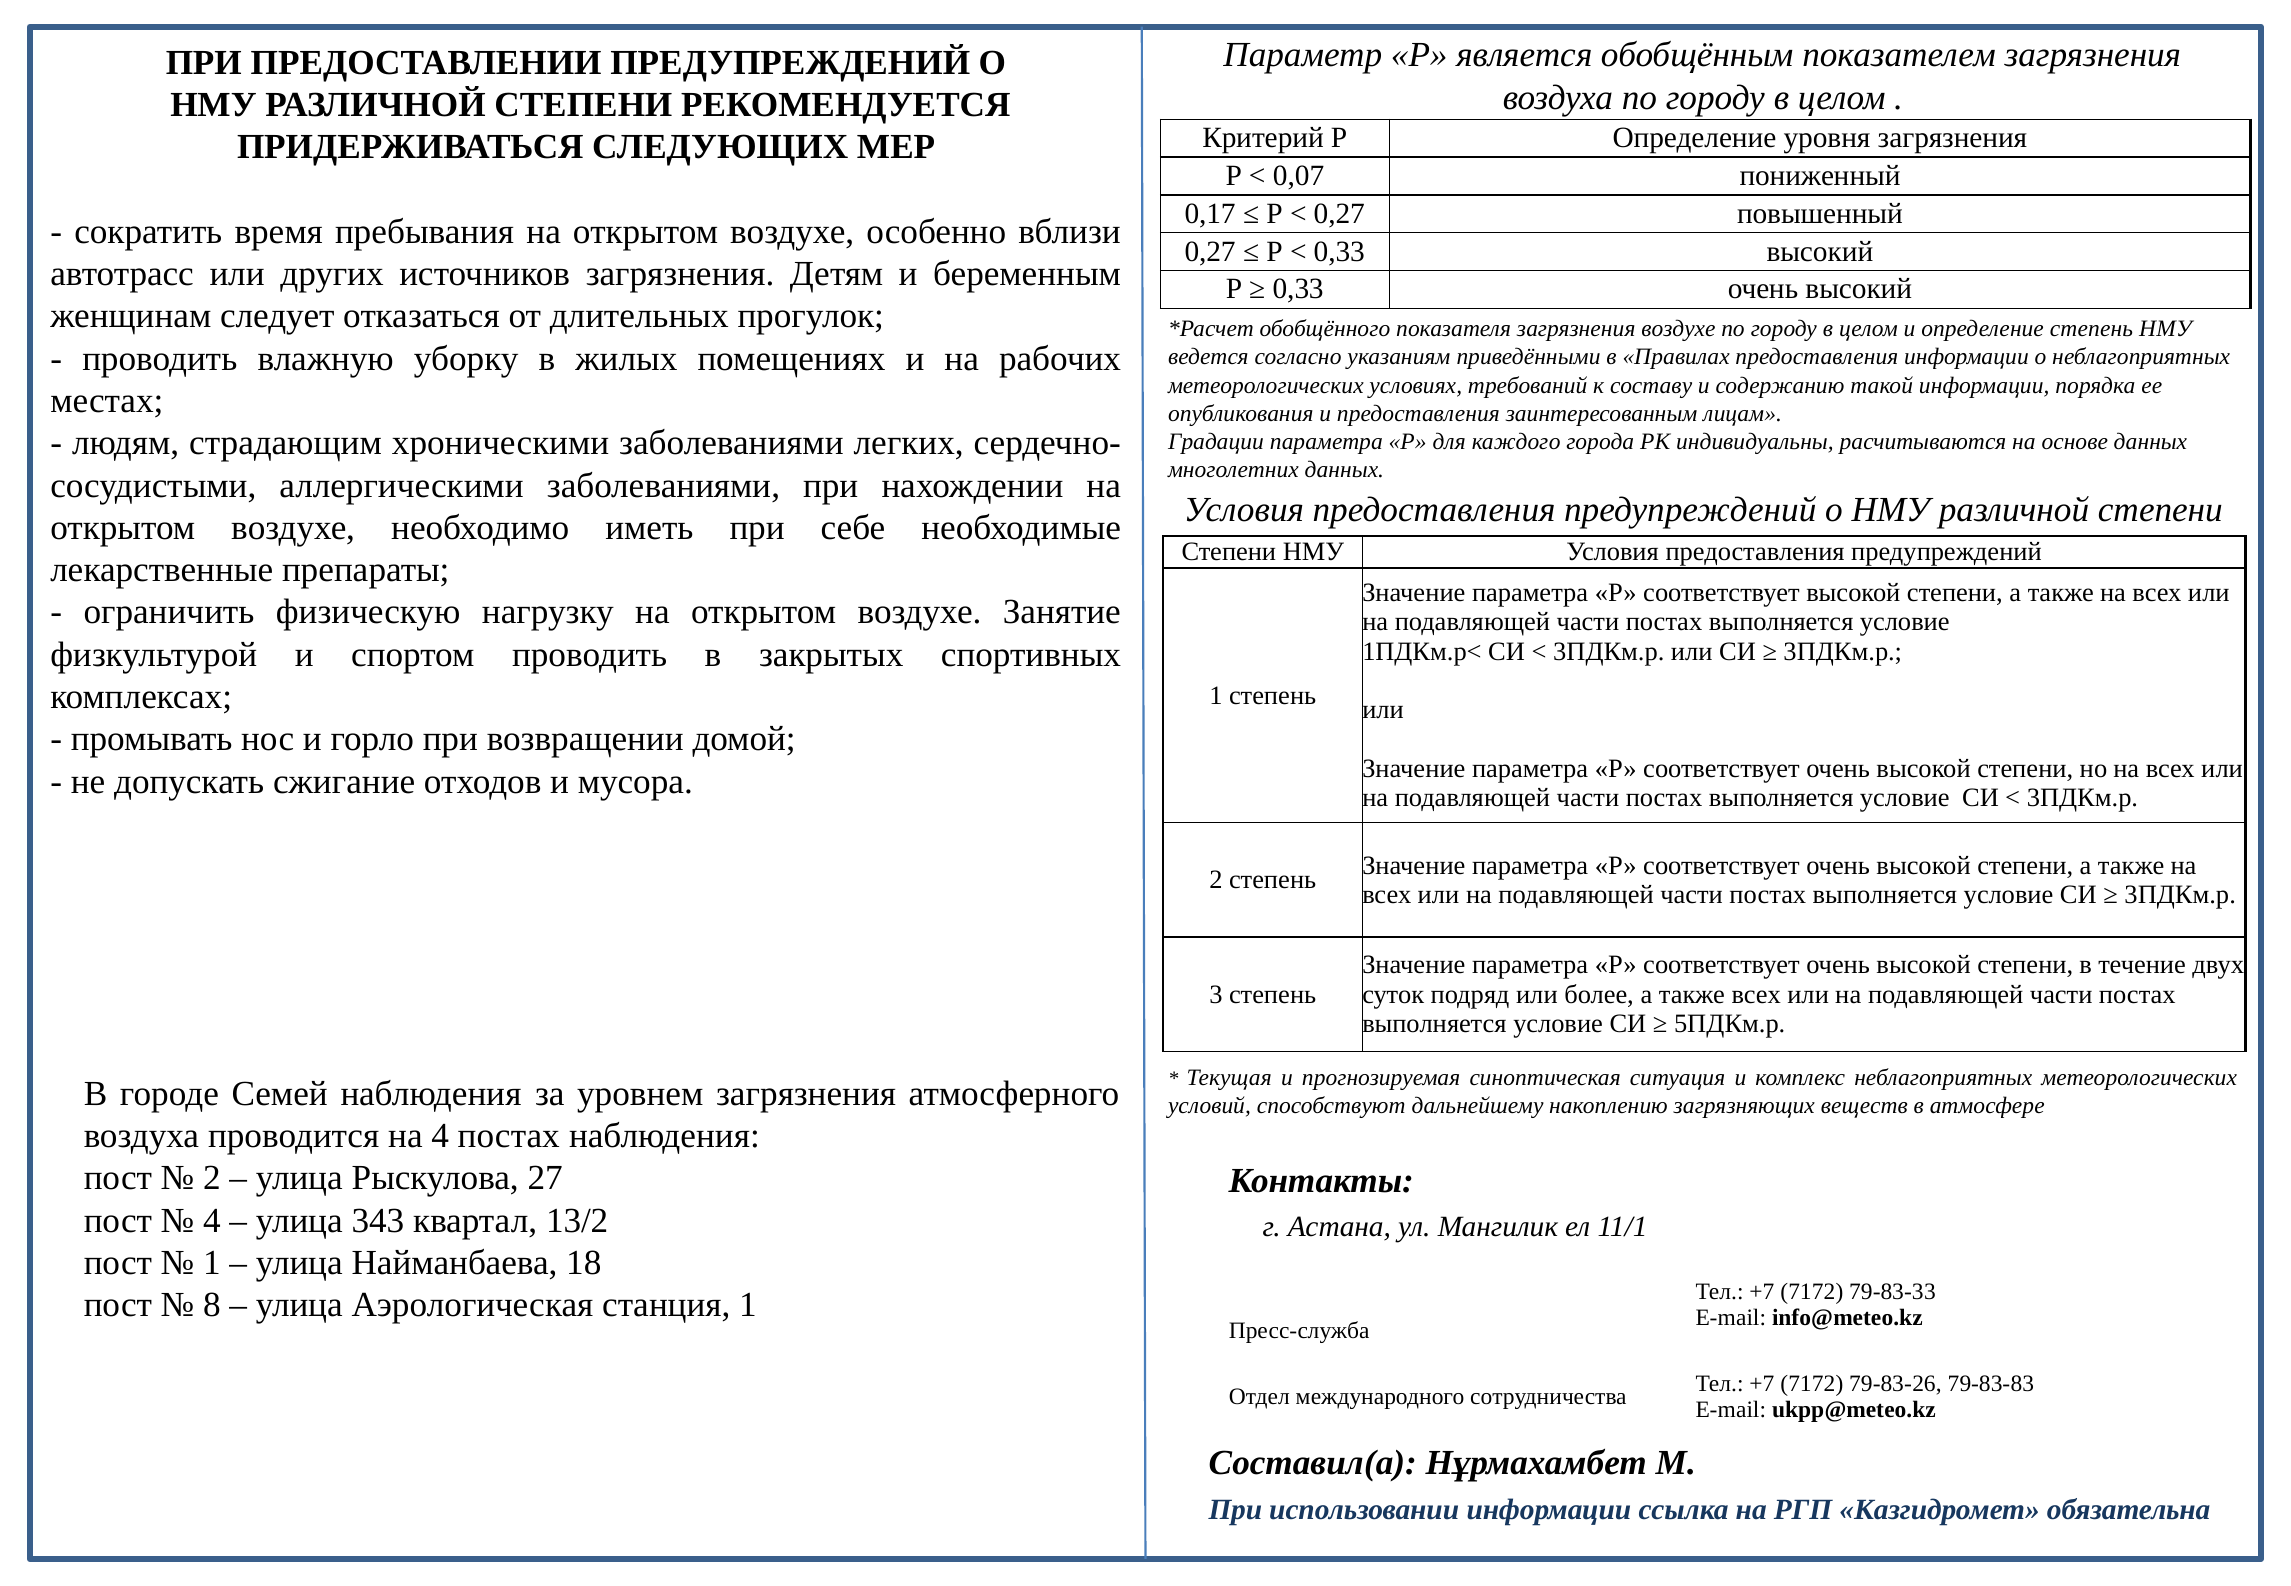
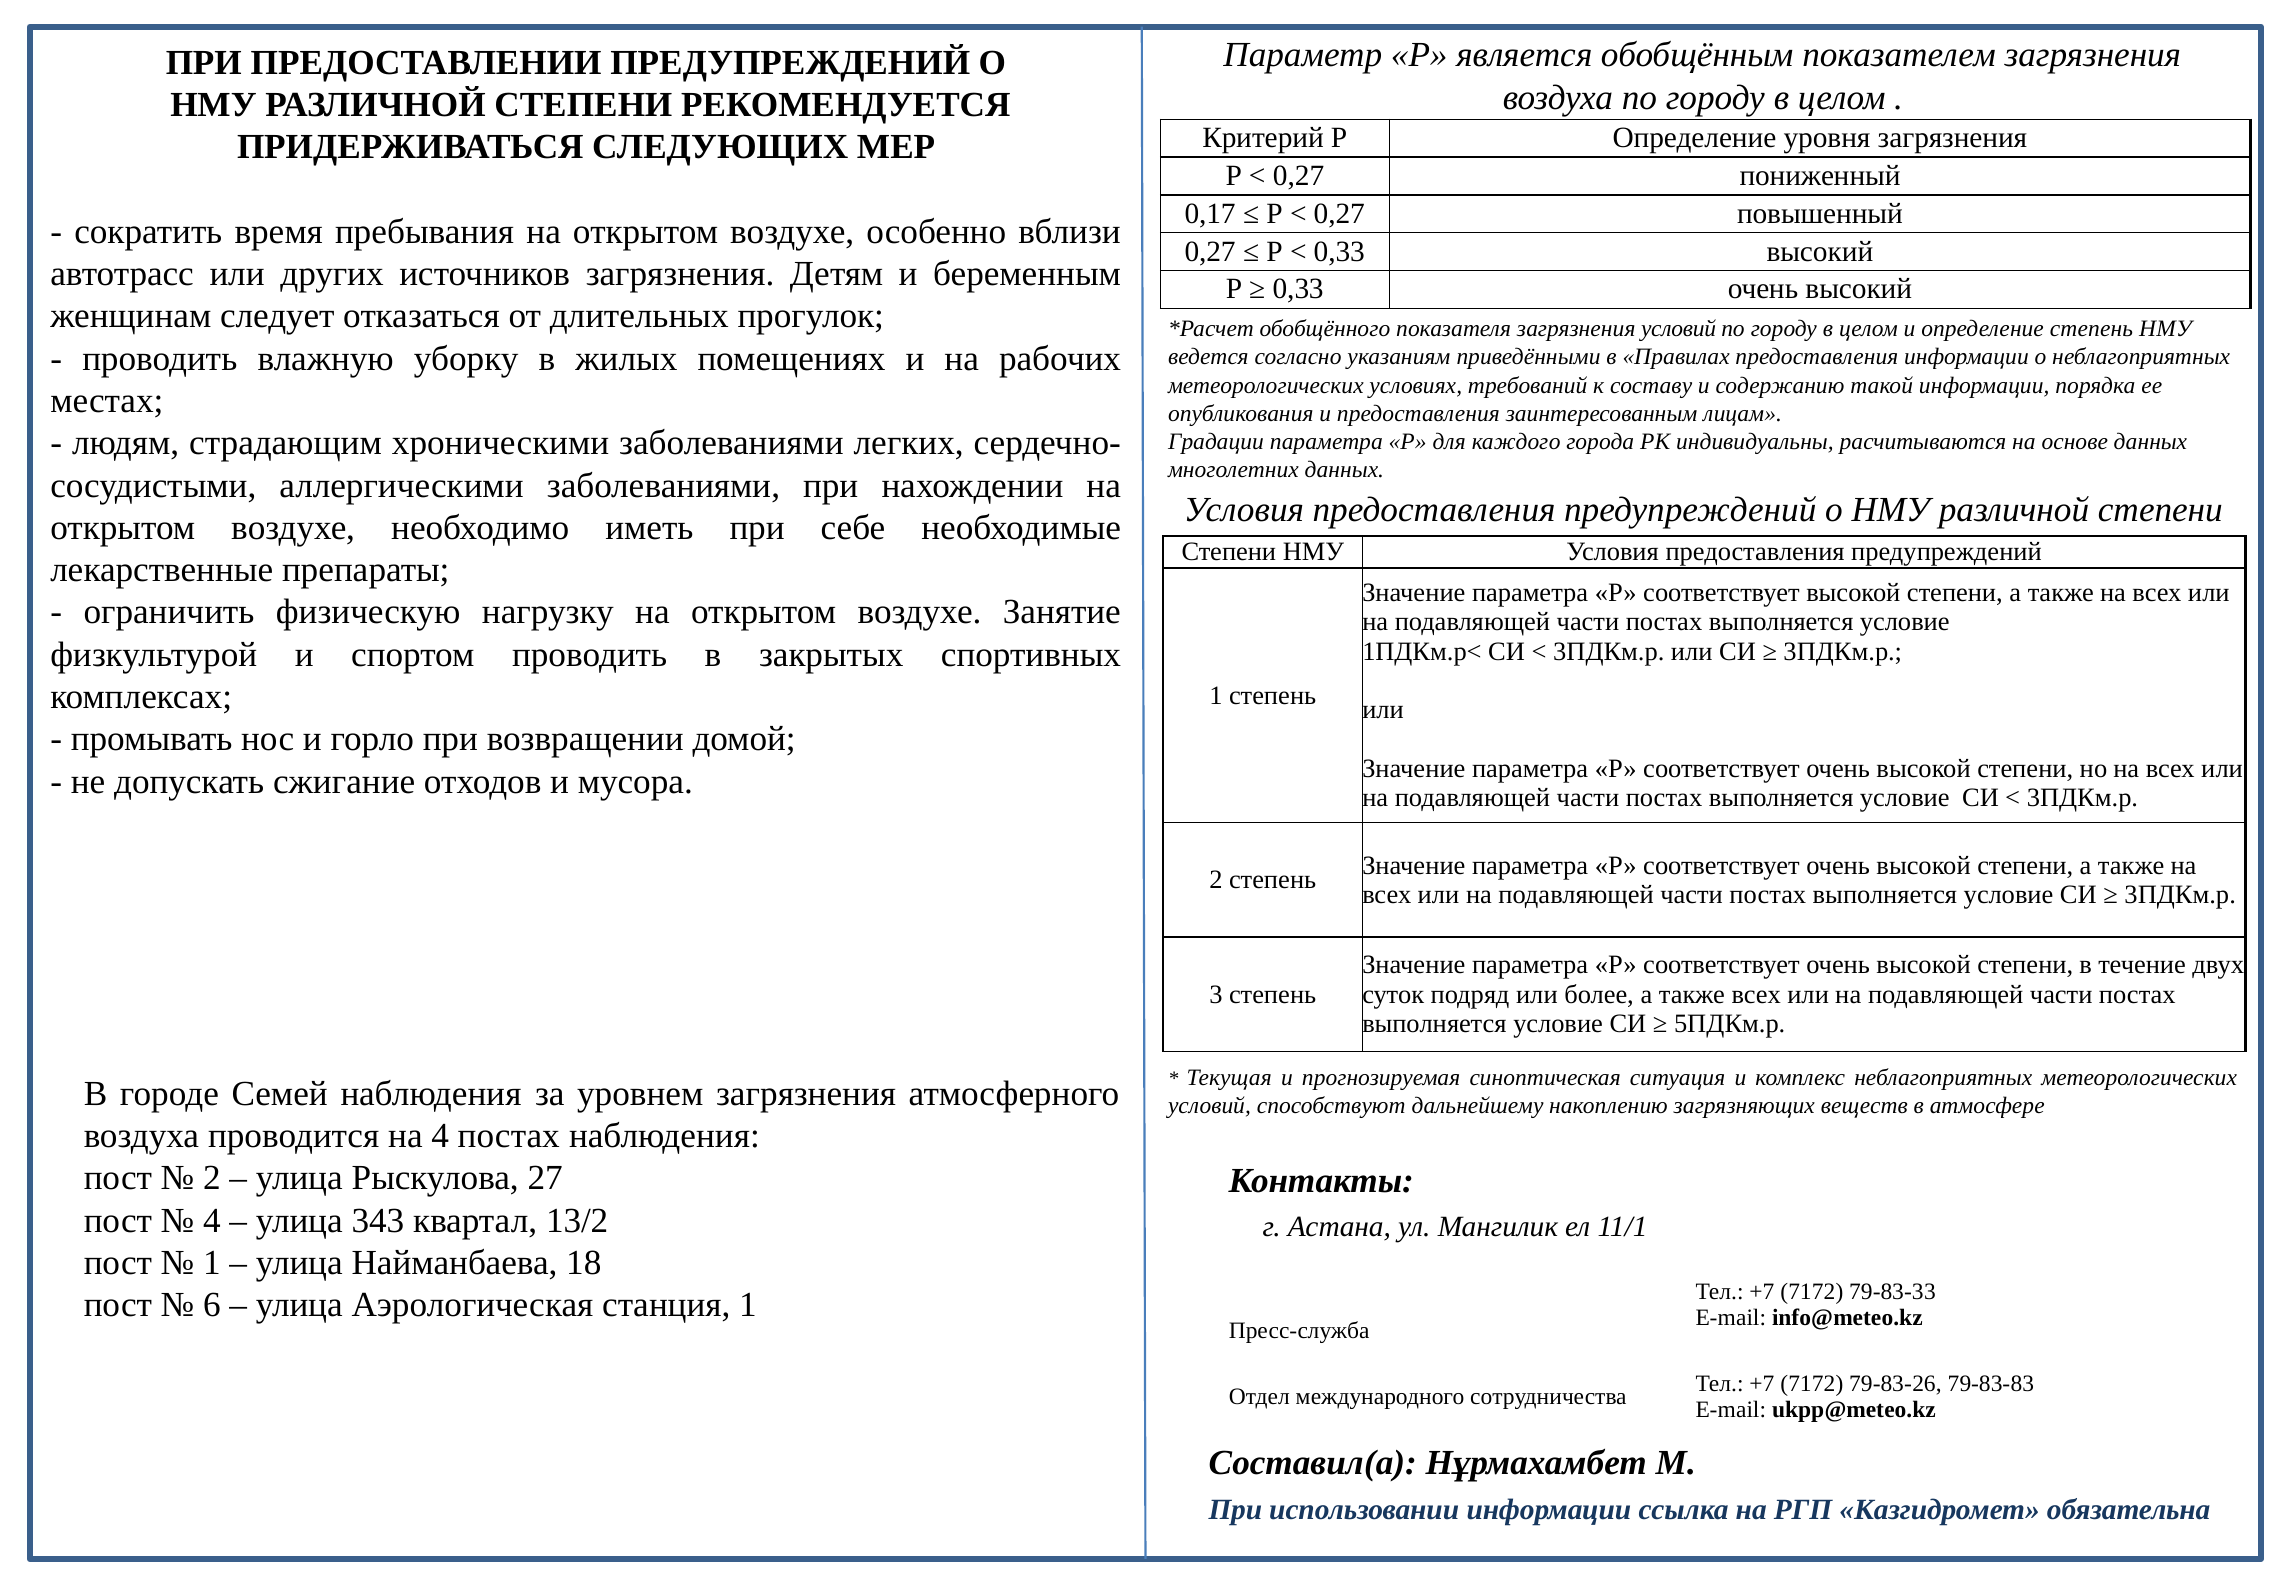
0,07: 0,07 -> 0,27 (1299, 176)
загрязнения воздухе: воздухе -> условий (1679, 329)
8: 8 -> 6 (212, 1305)
